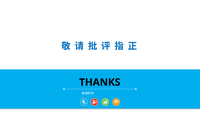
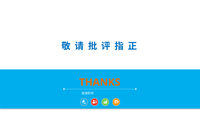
THANKS colour: black -> orange (100, 82)
